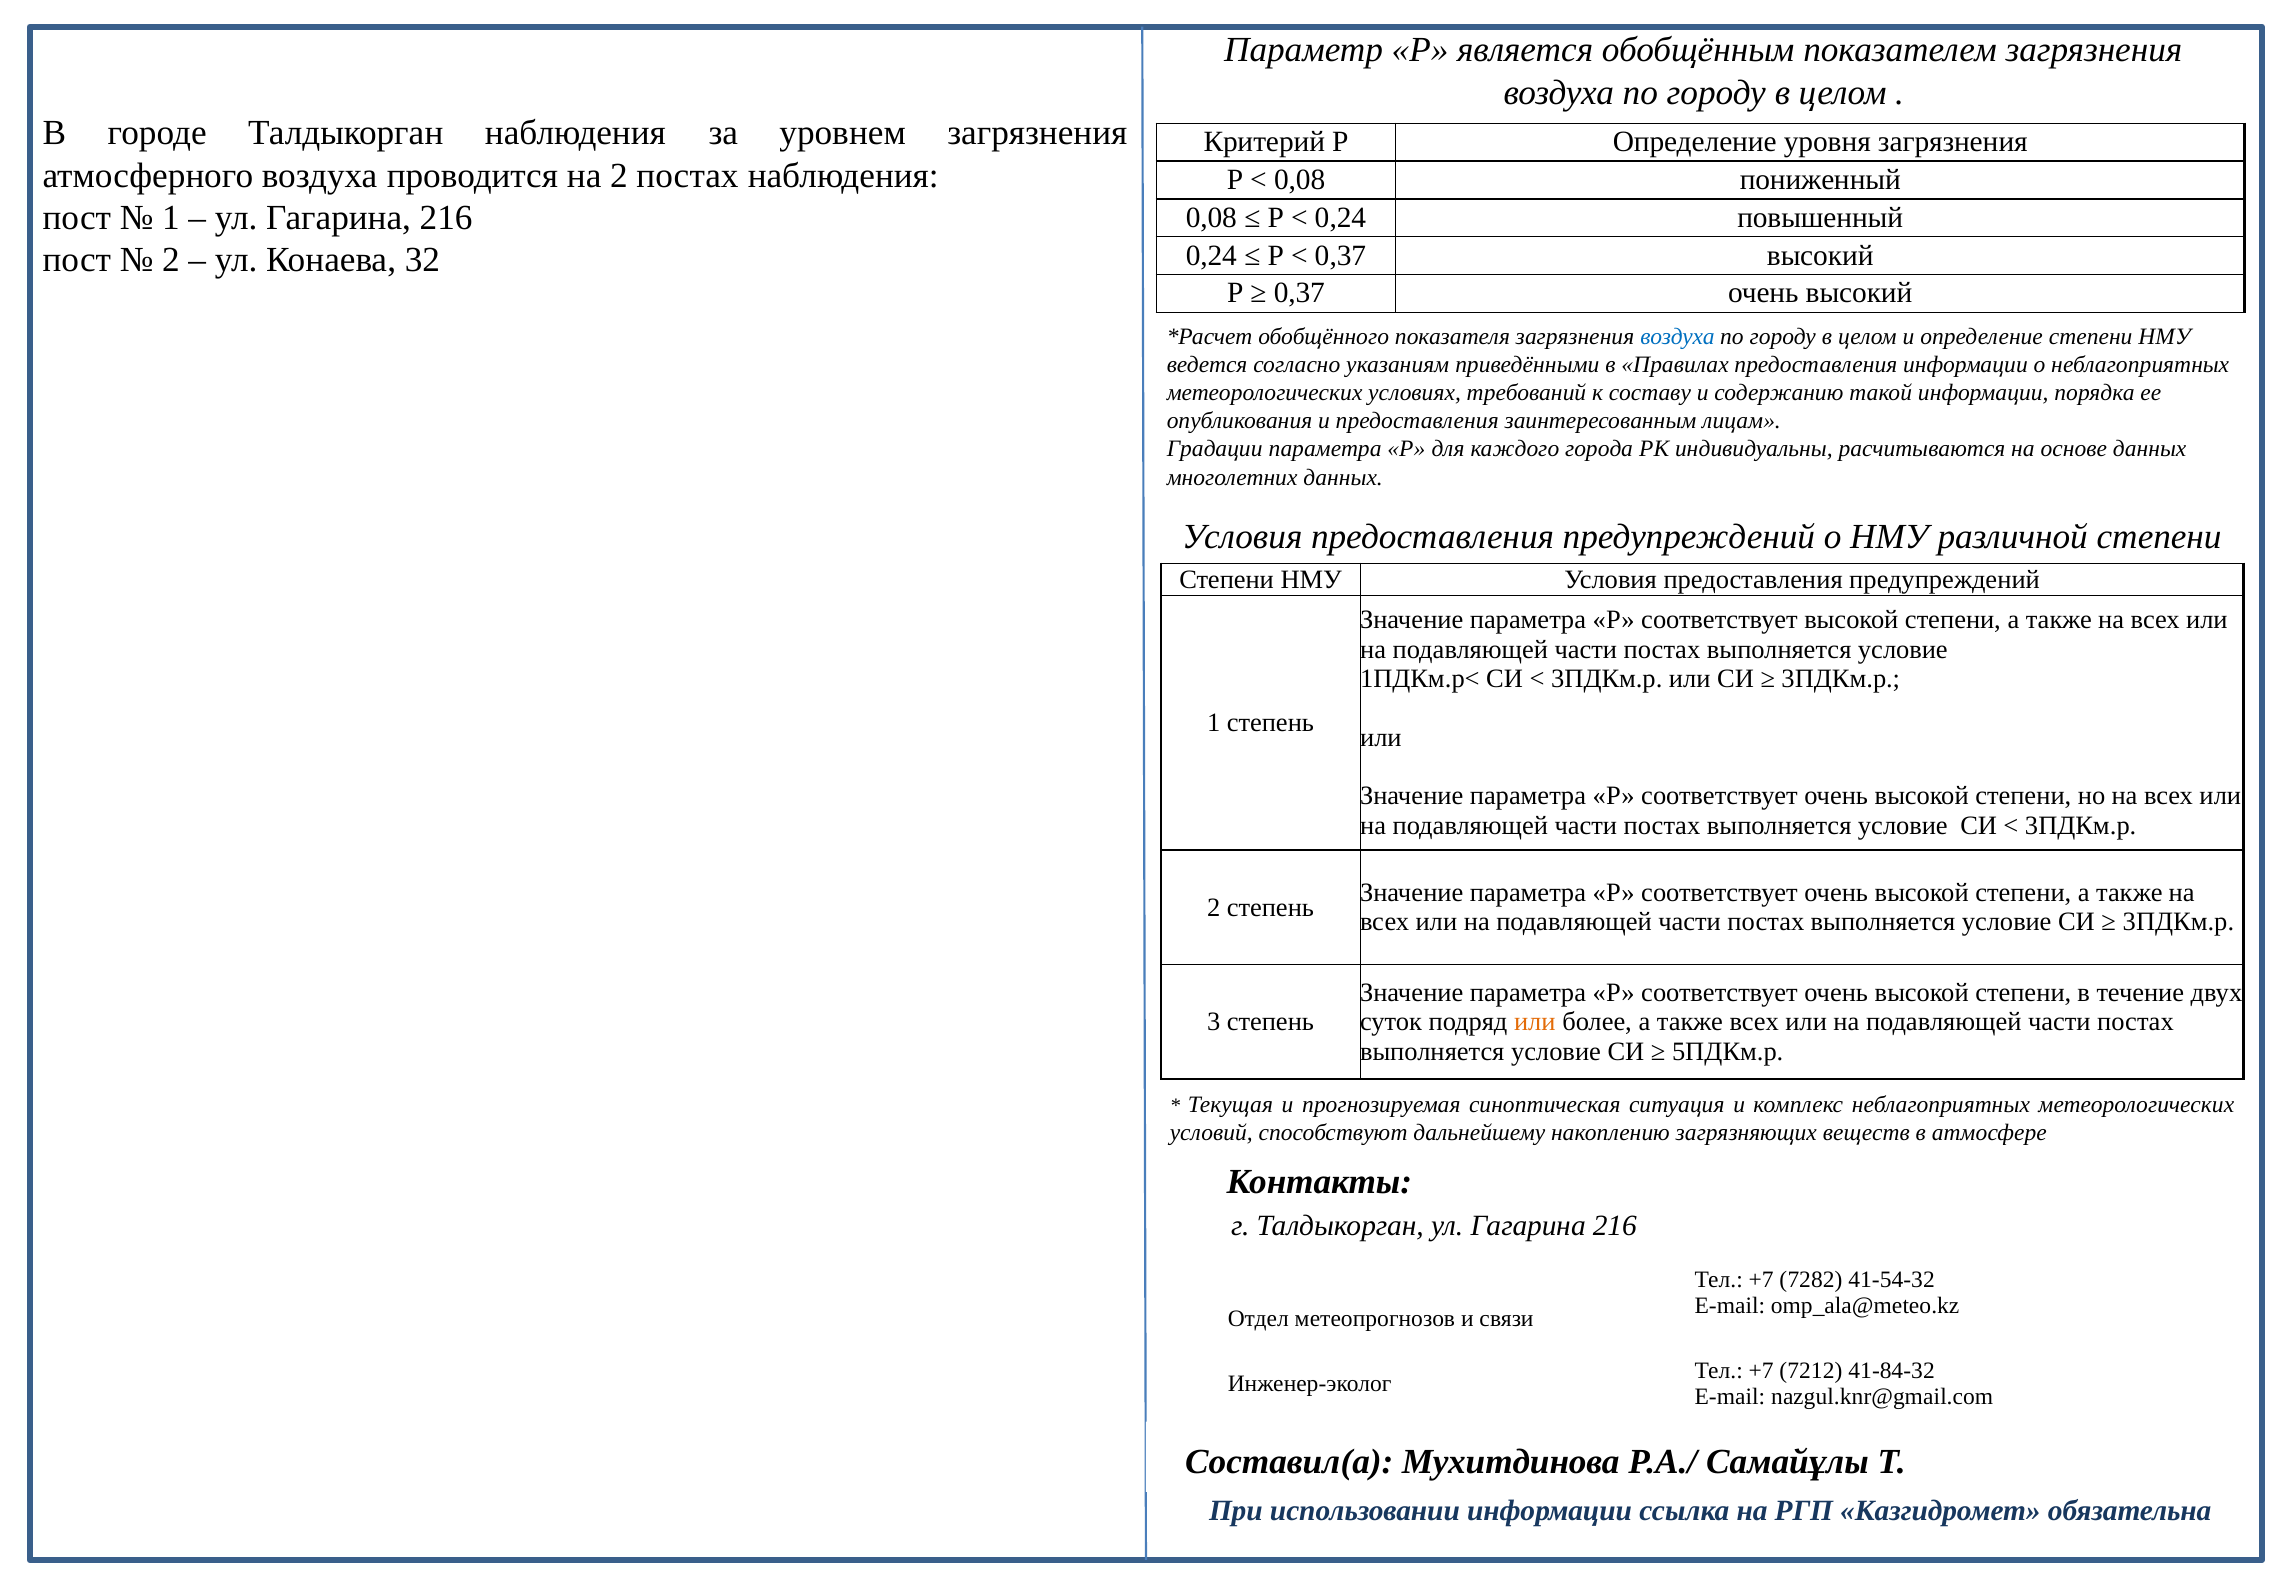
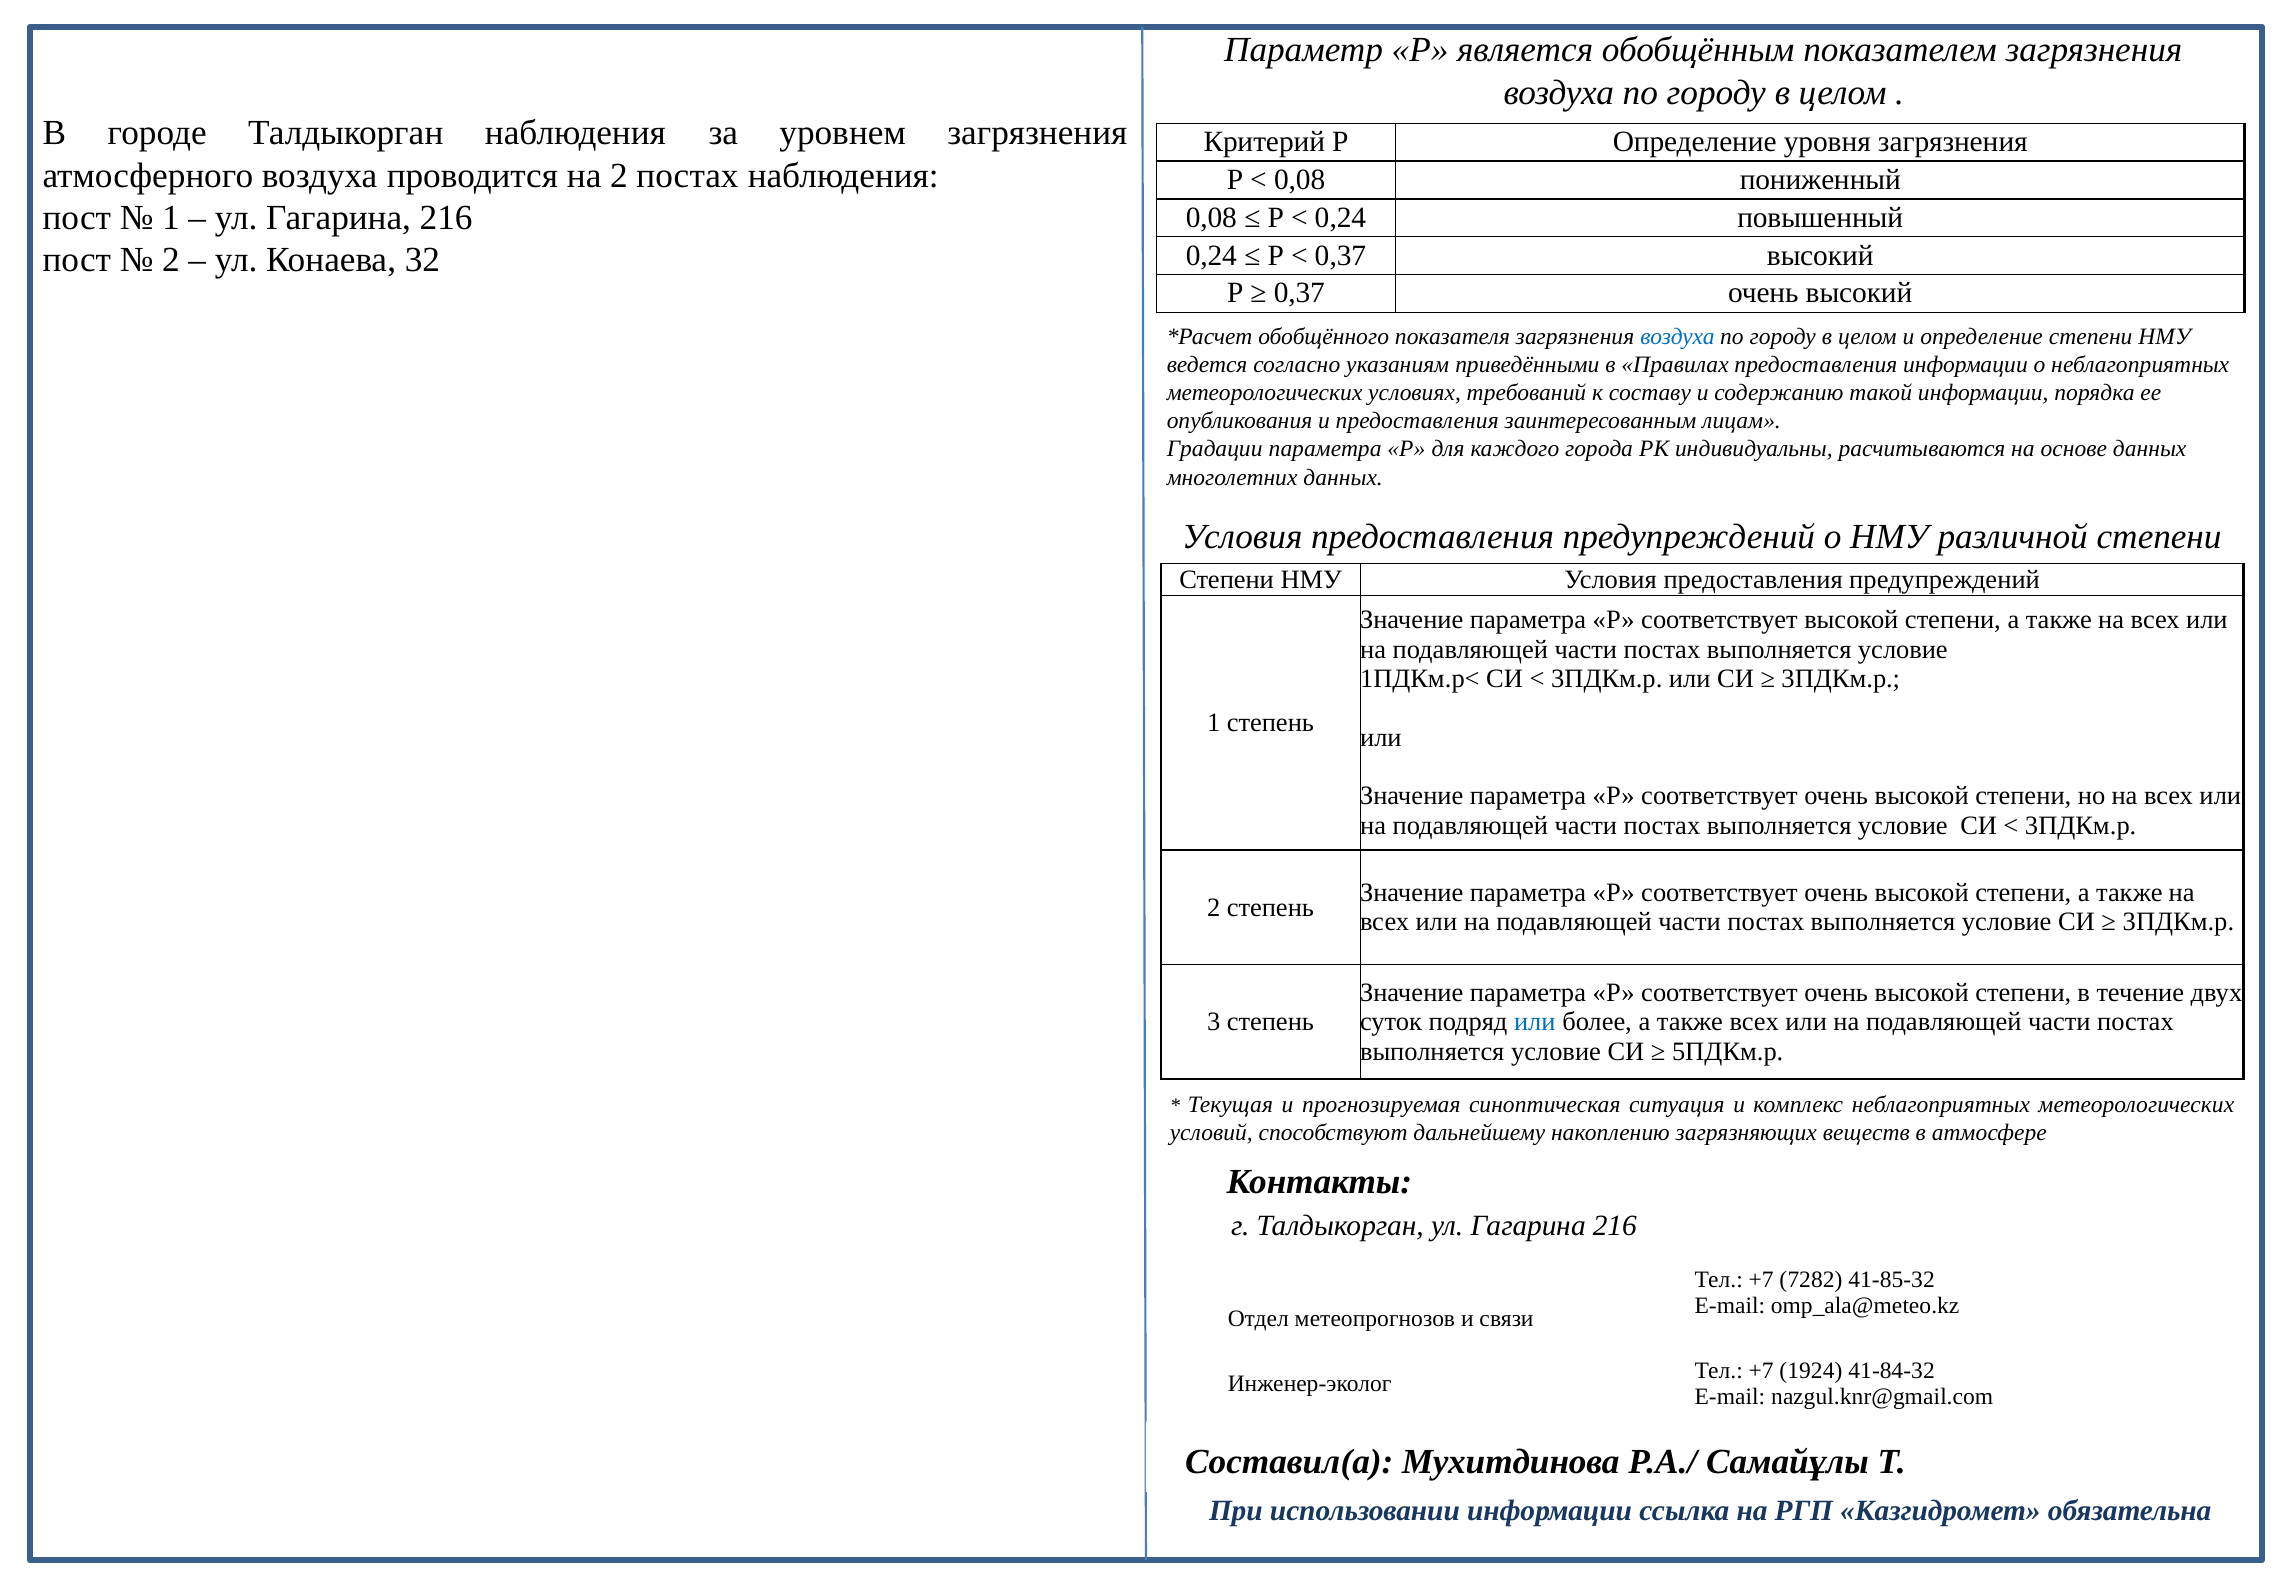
или colour: orange -> blue (1535, 1022)
41-54-32: 41-54-32 -> 41-85-32 (1892, 1279)
7212: 7212 -> 1924 (1811, 1371)
